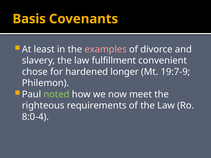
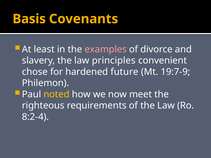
fulfillment: fulfillment -> principles (114, 61)
longer: longer -> future (125, 72)
noted colour: light green -> yellow (56, 94)
8:0-4: 8:0-4 -> 8:2-4 (35, 117)
